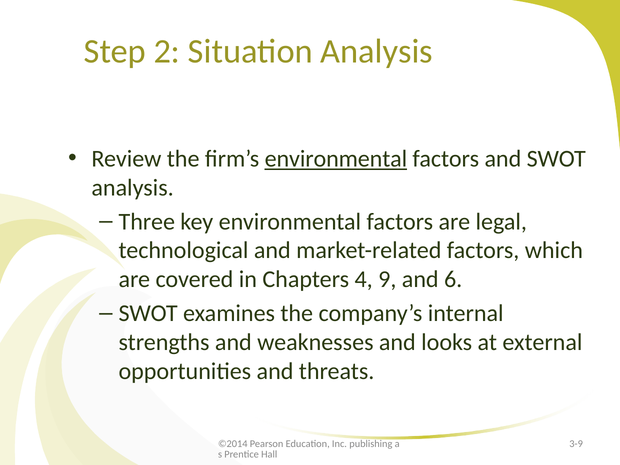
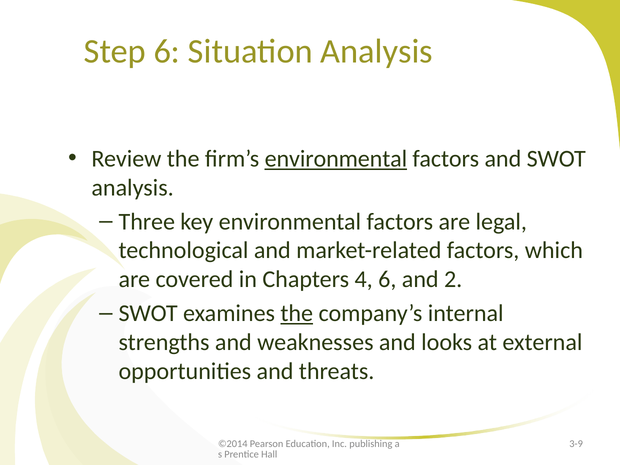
Step 2: 2 -> 6 (167, 51)
4 9: 9 -> 6 (387, 279)
6: 6 -> 2 (453, 279)
the underline: none -> present (297, 313)
